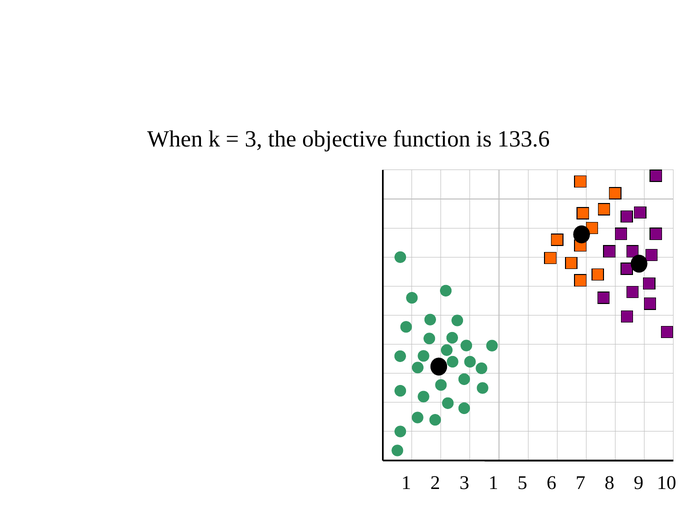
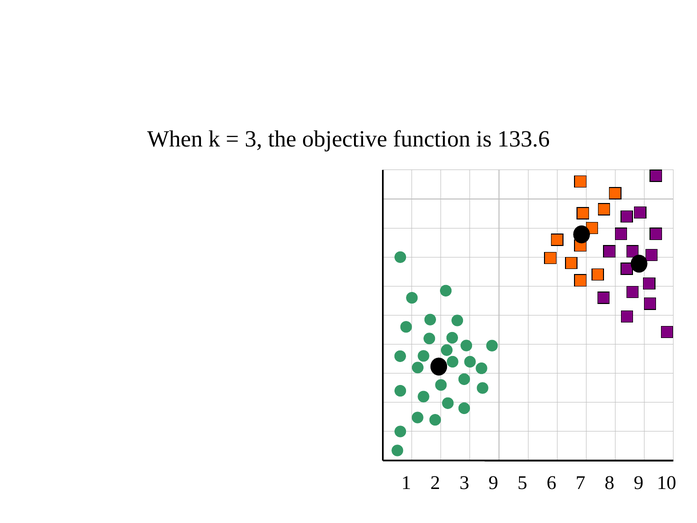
3 1: 1 -> 9 (493, 483)
